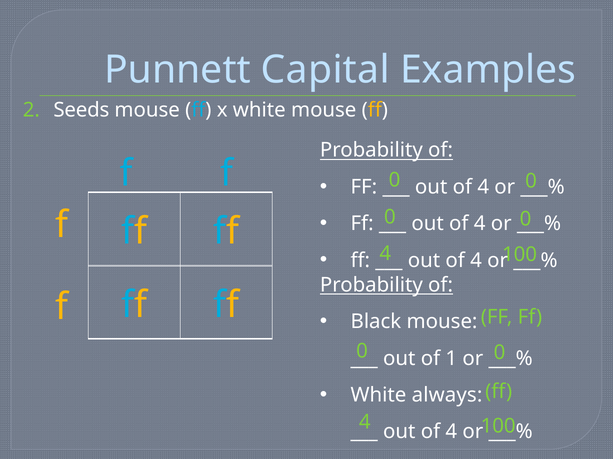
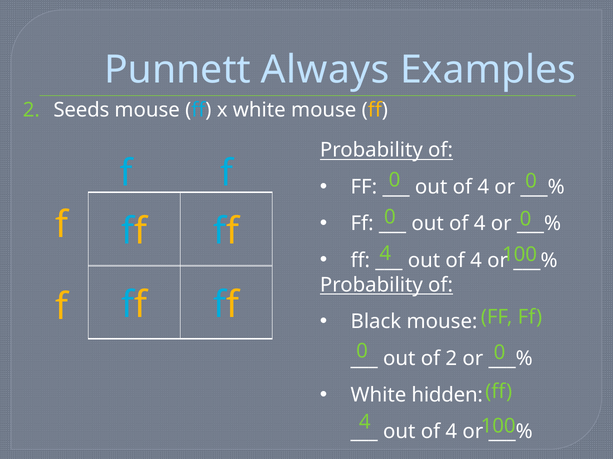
Capital: Capital -> Always (325, 70)
of 1: 1 -> 2 (451, 359)
always: always -> hidden (447, 396)
